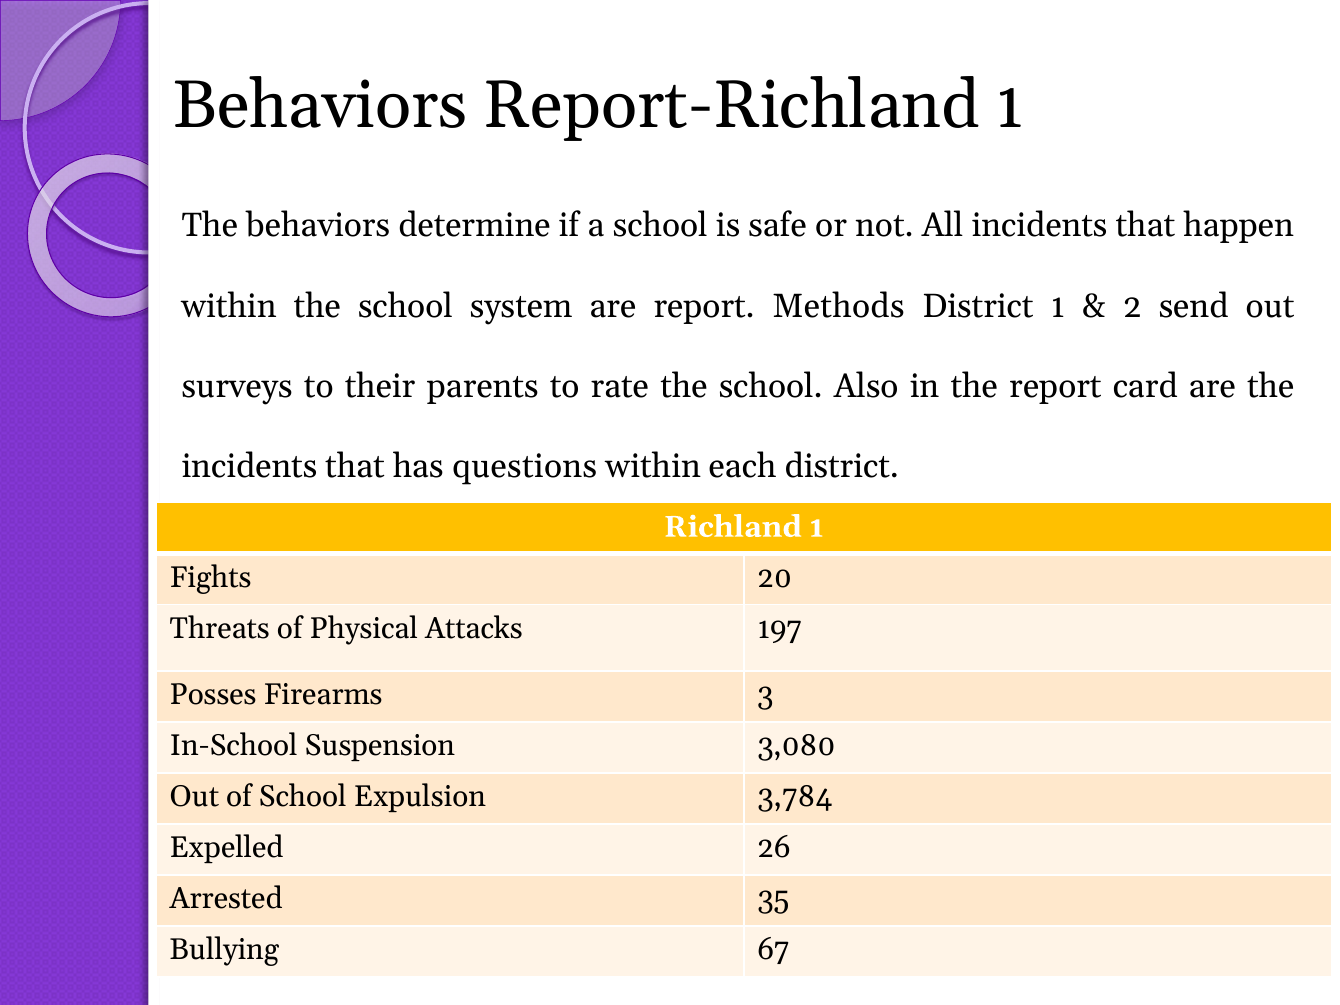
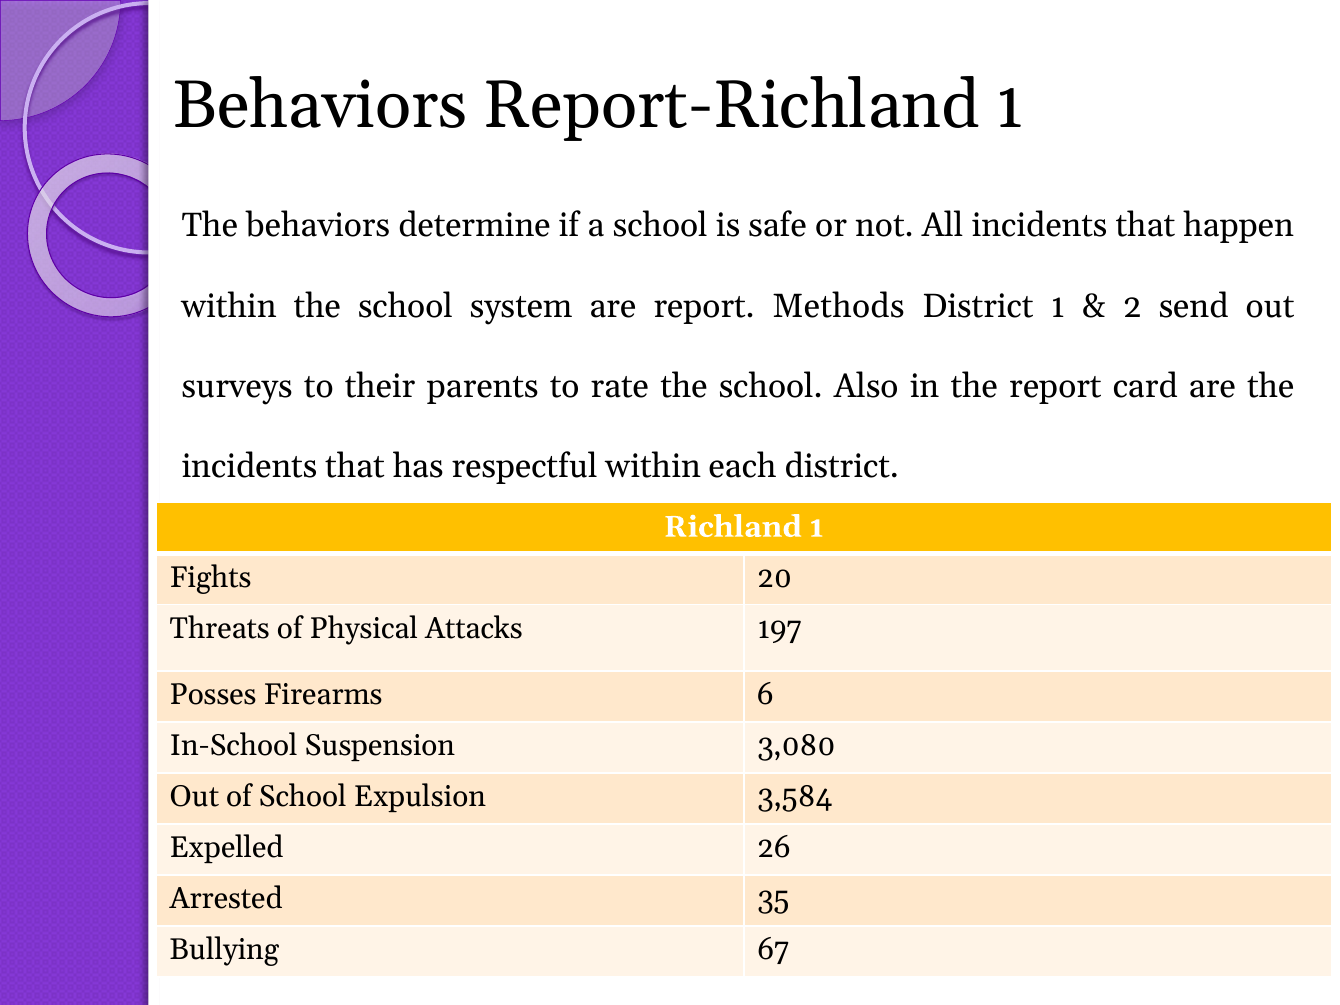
questions: questions -> respectful (525, 467)
3: 3 -> 6 (765, 695)
3,784: 3,784 -> 3,584 (795, 797)
